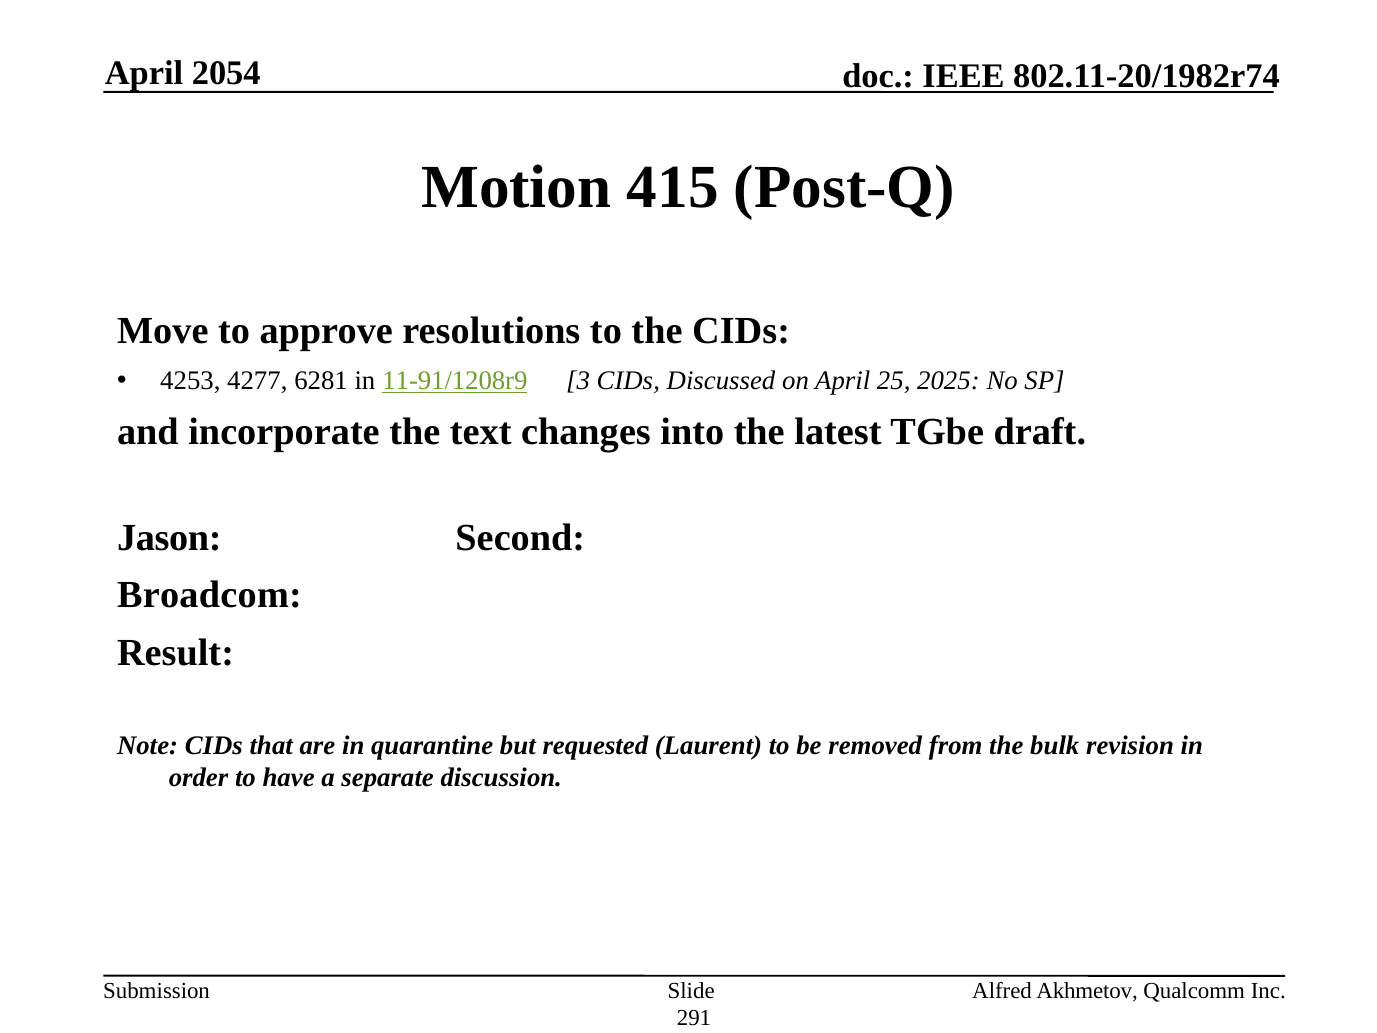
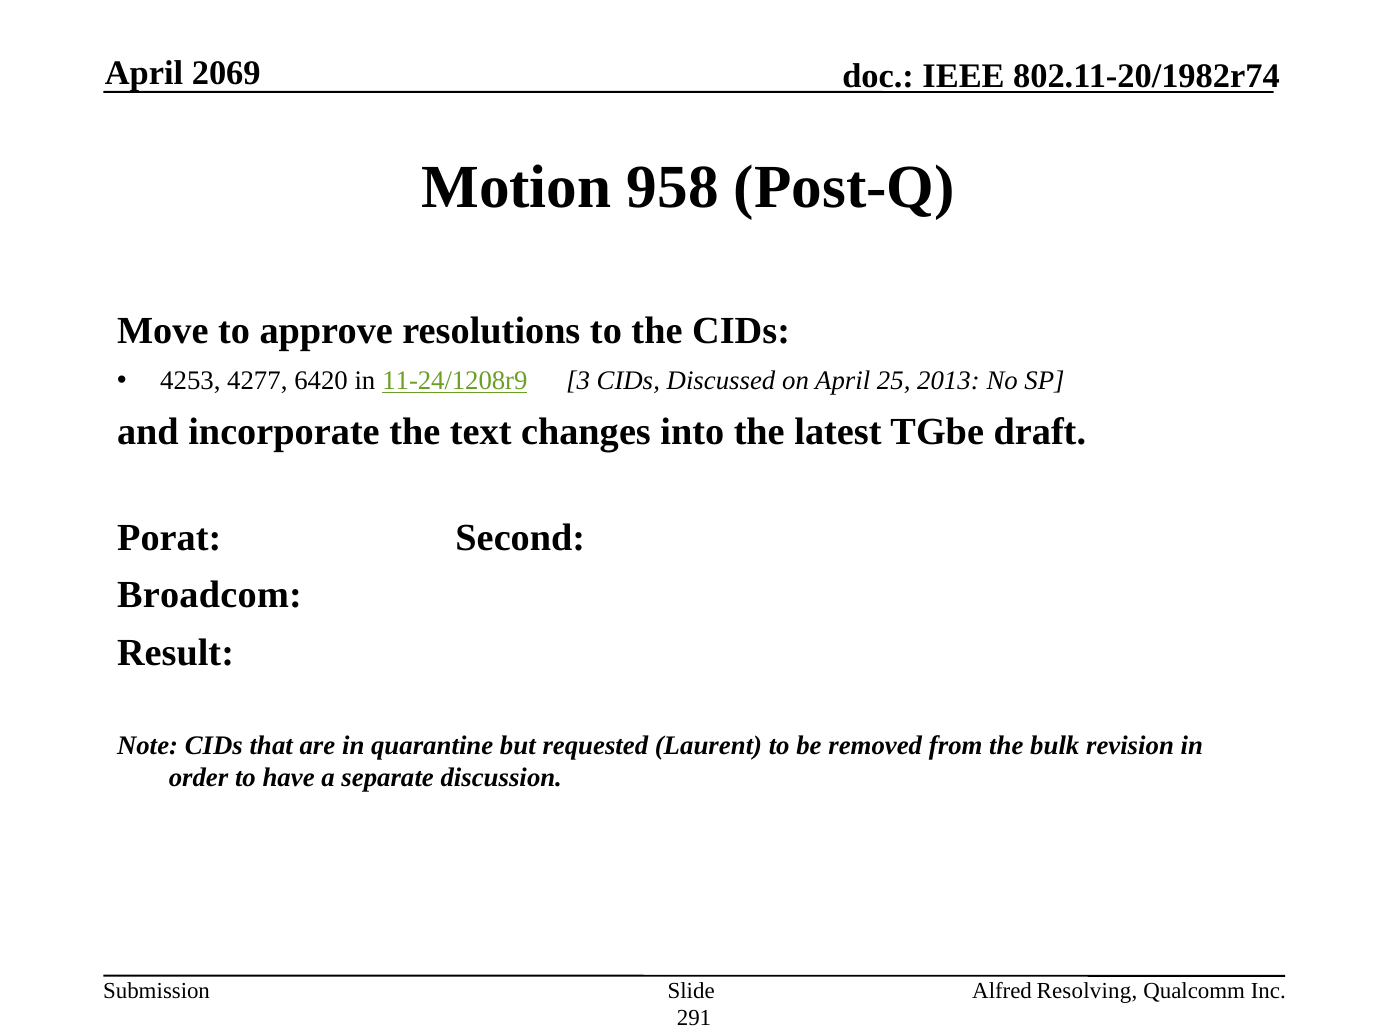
2054: 2054 -> 2069 (226, 73)
415: 415 -> 958 (673, 188)
6281: 6281 -> 6420 (321, 381)
11-91/1208r9: 11-91/1208r9 -> 11-24/1208r9 (455, 381)
2025: 2025 -> 2013 (948, 381)
Jason: Jason -> Porat (169, 538)
Akhmetov: Akhmetov -> Resolving (1087, 990)
